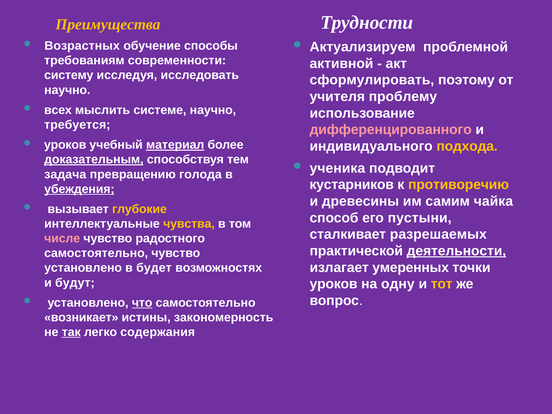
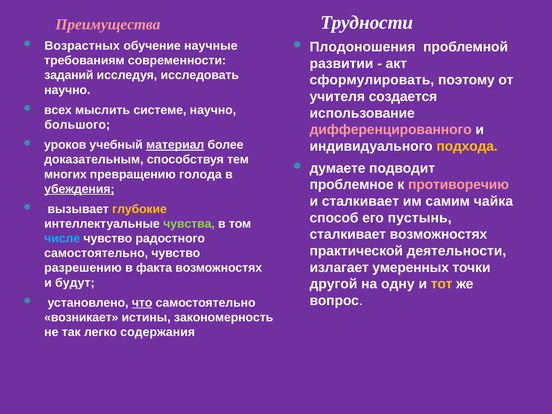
Преимущества colour: yellow -> pink (108, 24)
способы: способы -> научные (211, 46)
Актуализируем: Актуализируем -> Плодоношения (363, 47)
активной: активной -> развитии (341, 63)
систему: систему -> заданий (69, 75)
проблему: проблему -> создается (403, 97)
требуется: требуется -> большого (77, 125)
доказательным underline: present -> none (94, 160)
ученика: ученика -> думаете (338, 168)
задача: задача -> многих (65, 174)
кустарников: кустарников -> проблемное (352, 185)
противоречию colour: yellow -> pink (459, 185)
и древесины: древесины -> сталкивает (360, 201)
пустыни: пустыни -> пустынь (420, 218)
чувства colour: yellow -> light green (189, 224)
сталкивает разрешаемых: разрешаемых -> возможностях (438, 234)
числе colour: pink -> light blue (62, 239)
деятельности underline: present -> none (456, 251)
установлено: установлено -> разрешению (83, 268)
будет: будет -> факта (154, 268)
уроков: уроков -> другой (333, 284)
так underline: present -> none (71, 332)
